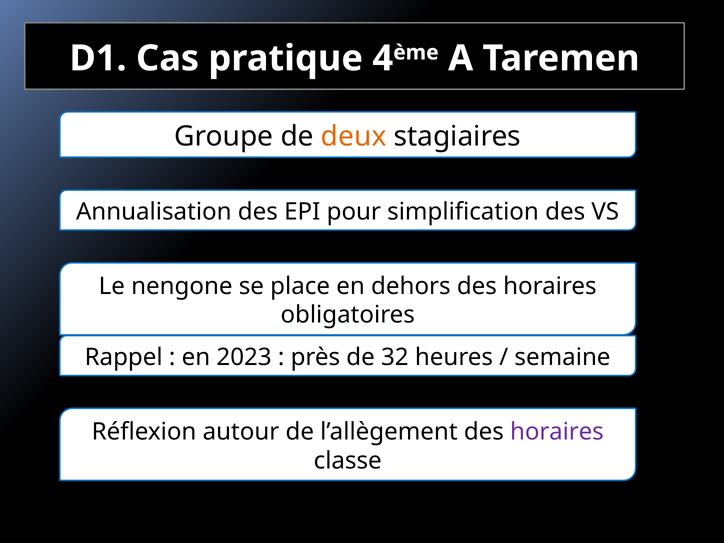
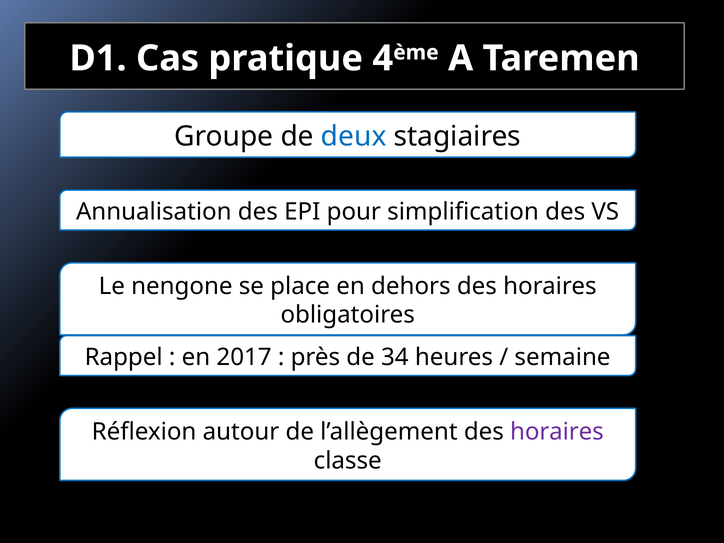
deux colour: orange -> blue (354, 136)
2023: 2023 -> 2017 (244, 357)
32: 32 -> 34 (395, 357)
